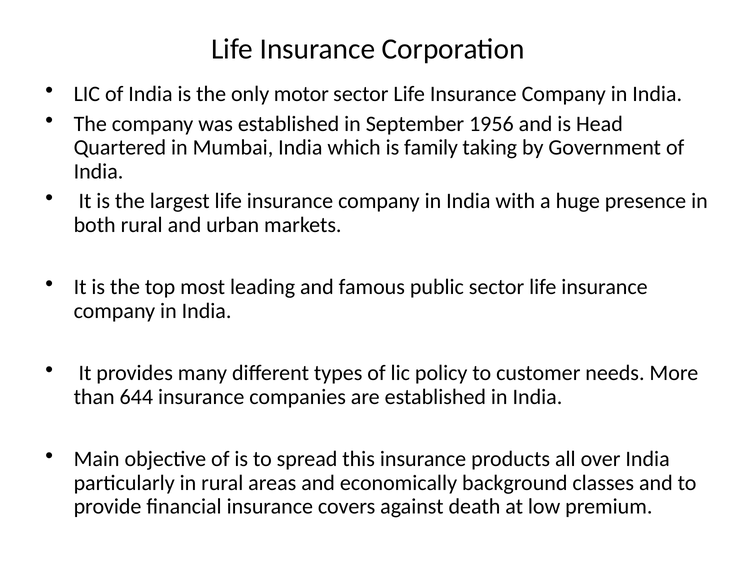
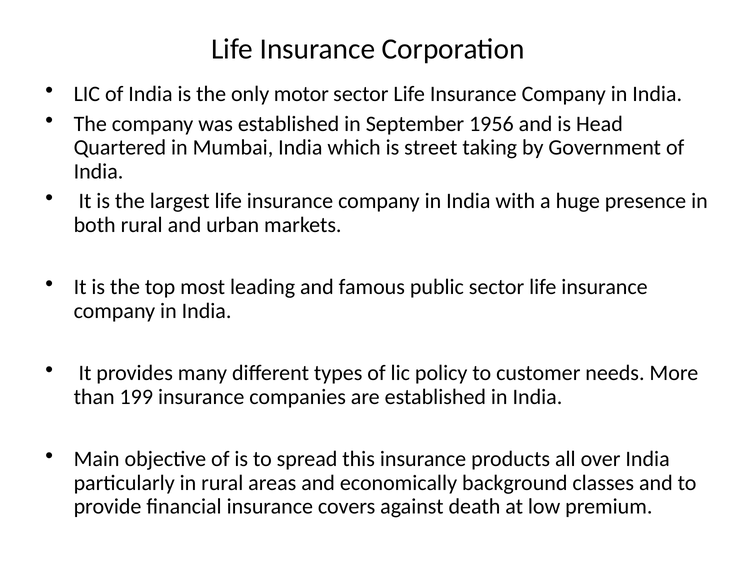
family: family -> street (431, 148)
644: 644 -> 199 (136, 397)
